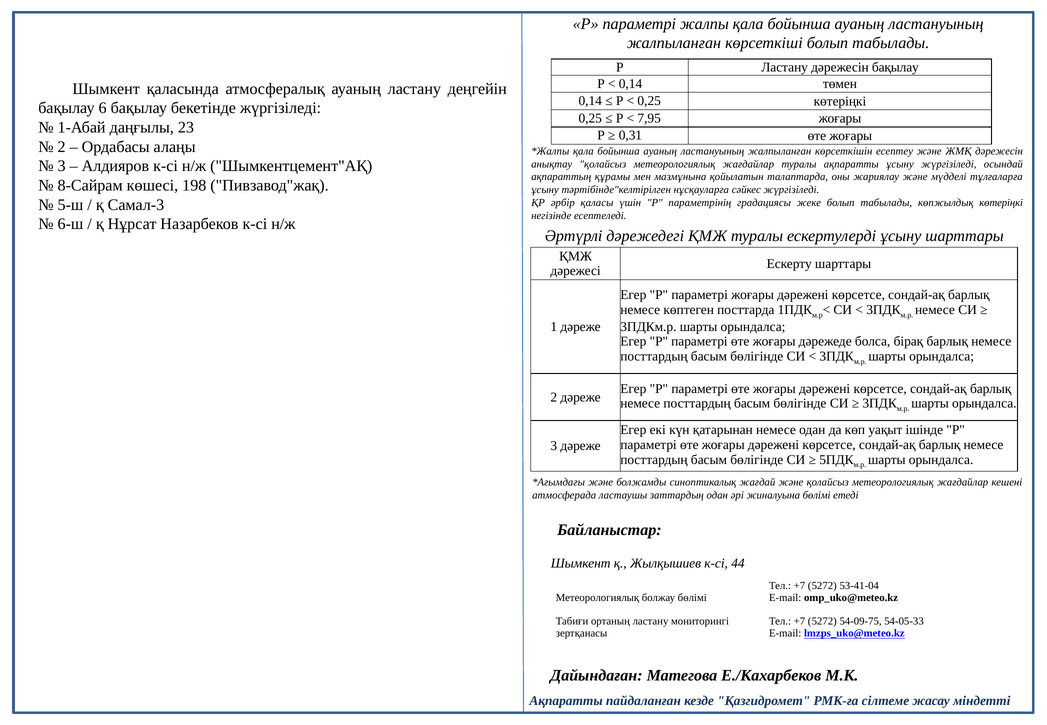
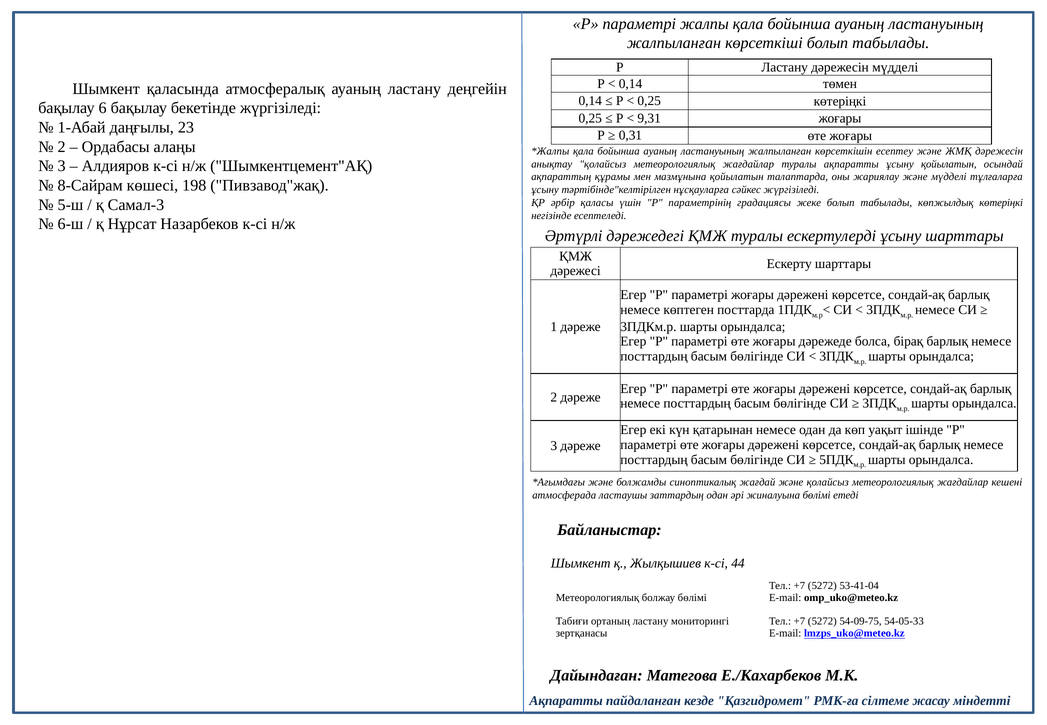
дәрежесін бақылау: бақылау -> мүдделі (895, 67)
7,95: 7,95 -> 9,31 (649, 118)
ұсыну жүргізіледі: жүргізіледі -> қойылатын (949, 164)
